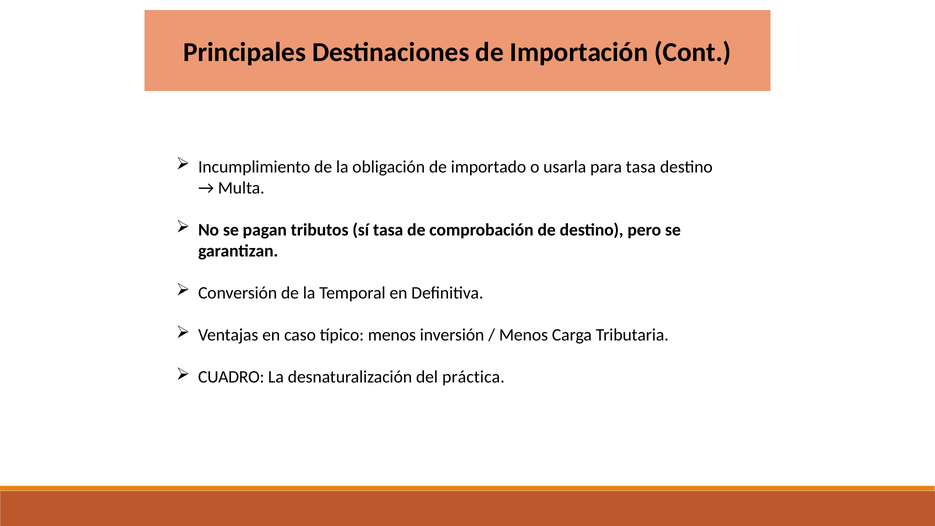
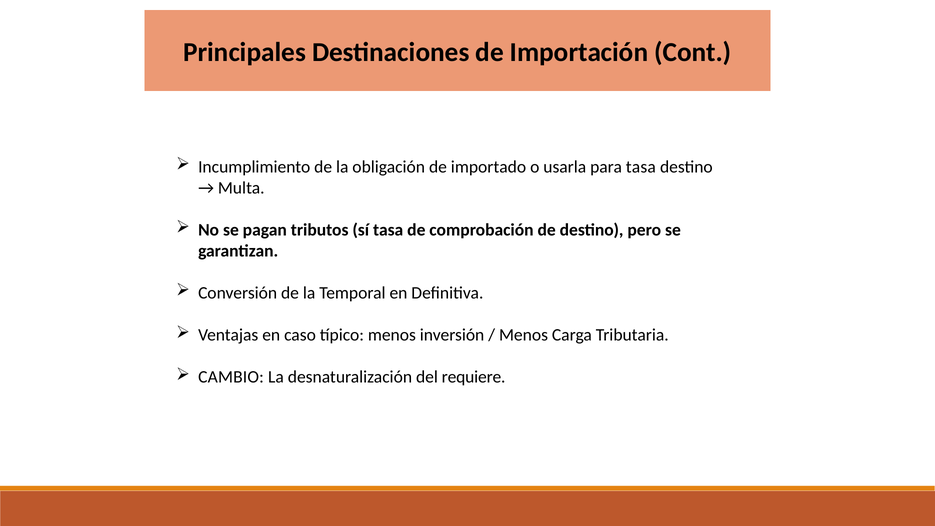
CUADRO: CUADRO -> CAMBIO (231, 377)
práctica: práctica -> requiere (474, 377)
